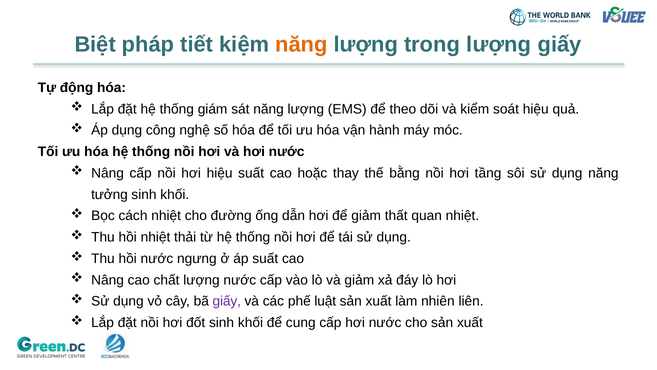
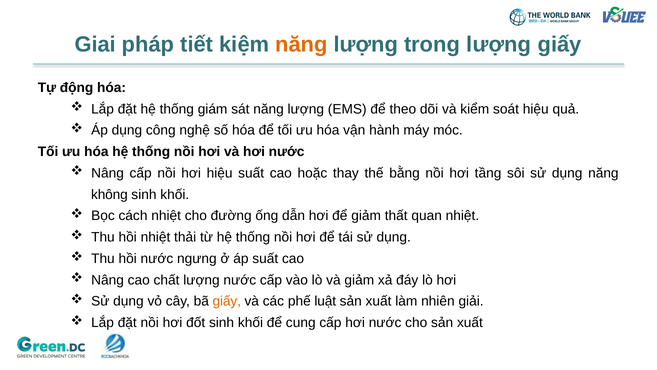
Biệt: Biệt -> Giai (95, 44)
tưởng: tưởng -> không (109, 194)
giấy colour: purple -> orange (227, 301)
liên: liên -> giải (471, 301)
